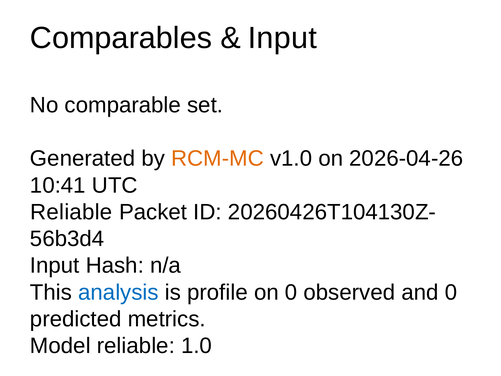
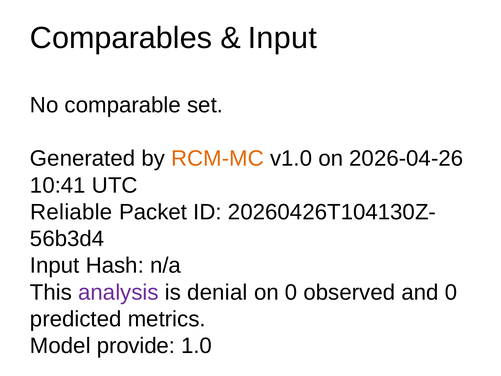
analysis colour: blue -> purple (118, 292)
profile: profile -> denial (217, 292)
Model reliable: reliable -> provide (136, 346)
